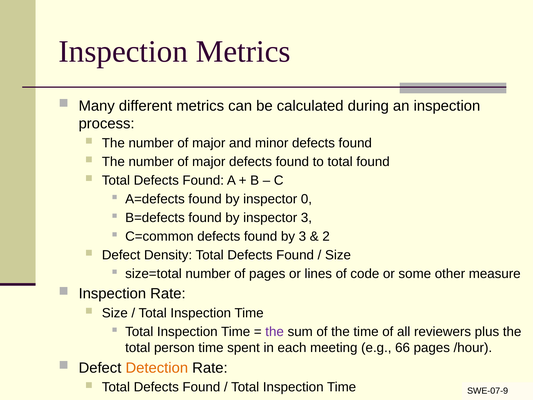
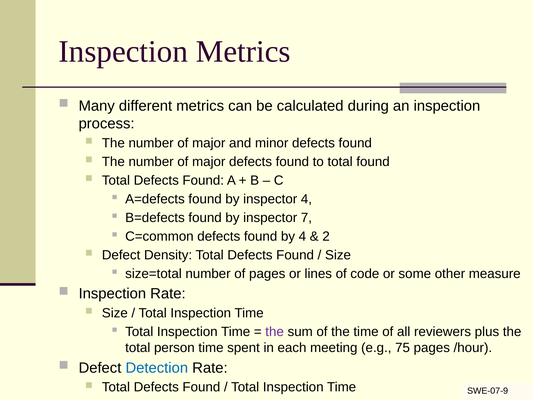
inspector 0: 0 -> 4 (306, 199)
inspector 3: 3 -> 7 (306, 218)
by 3: 3 -> 4 (302, 236)
66: 66 -> 75 (403, 348)
Detection colour: orange -> blue (157, 368)
